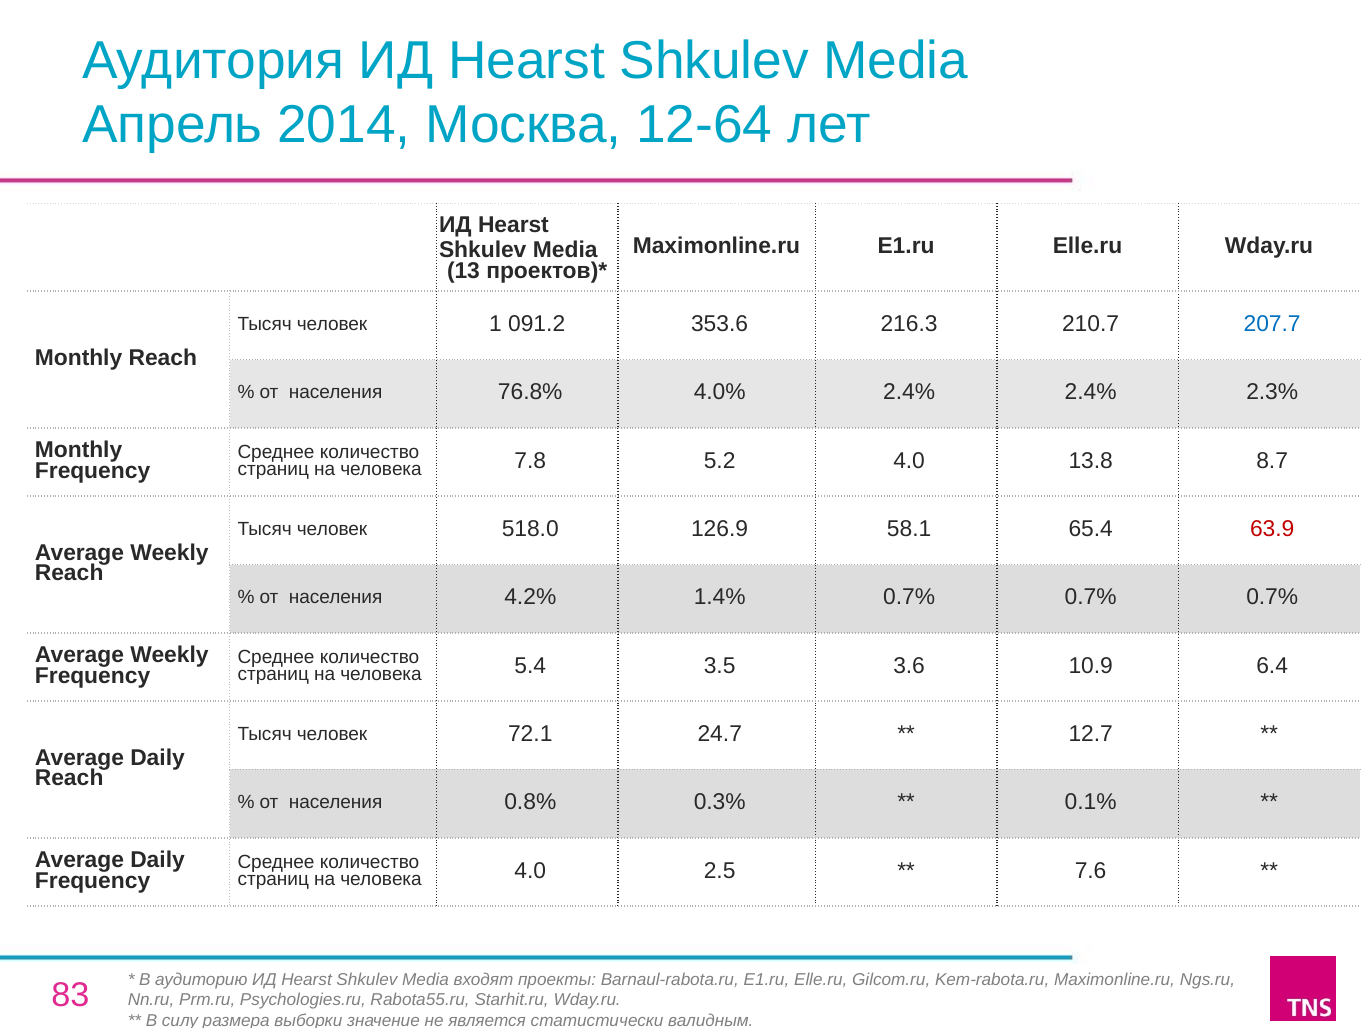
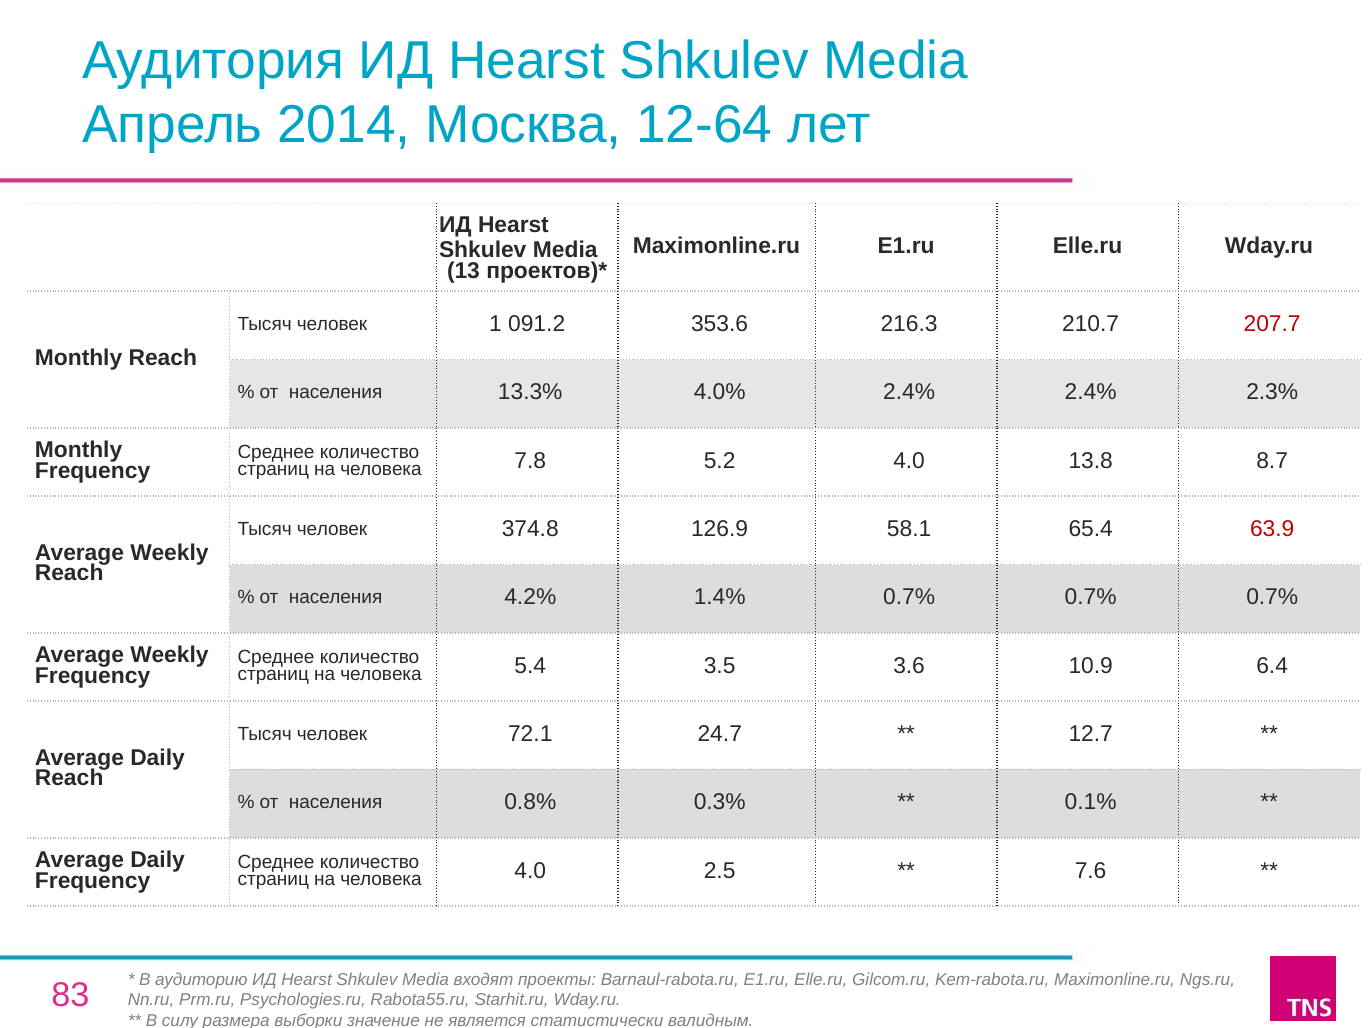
207.7 colour: blue -> red (1272, 324)
76.8%: 76.8% -> 13.3% (530, 392)
518.0: 518.0 -> 374.8 (530, 529)
